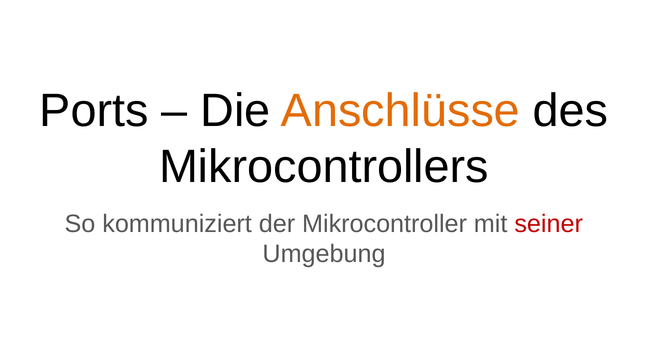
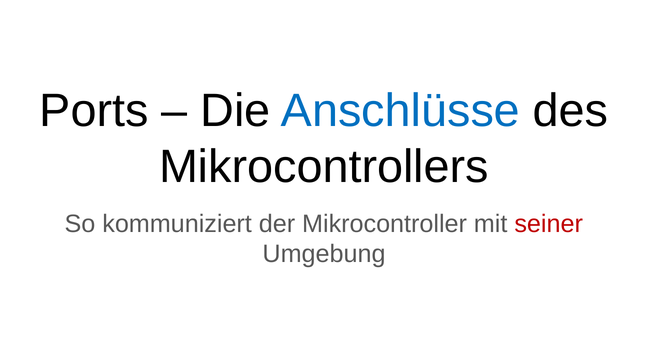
Anschlüsse colour: orange -> blue (400, 111)
